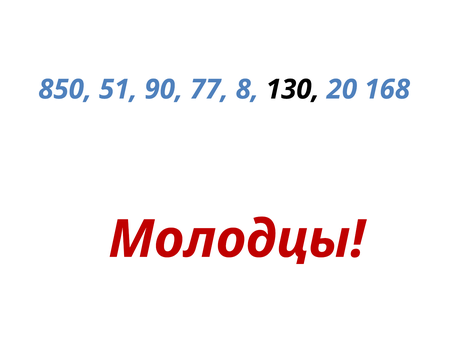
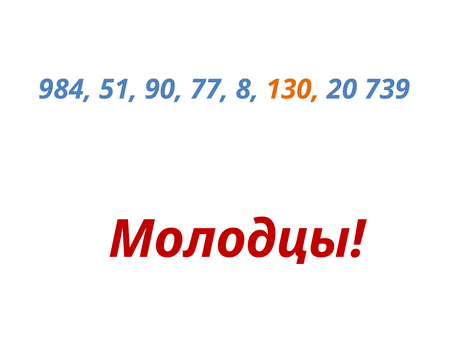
850: 850 -> 984 (65, 89)
130 colour: black -> orange (293, 89)
168: 168 -> 739 (387, 89)
